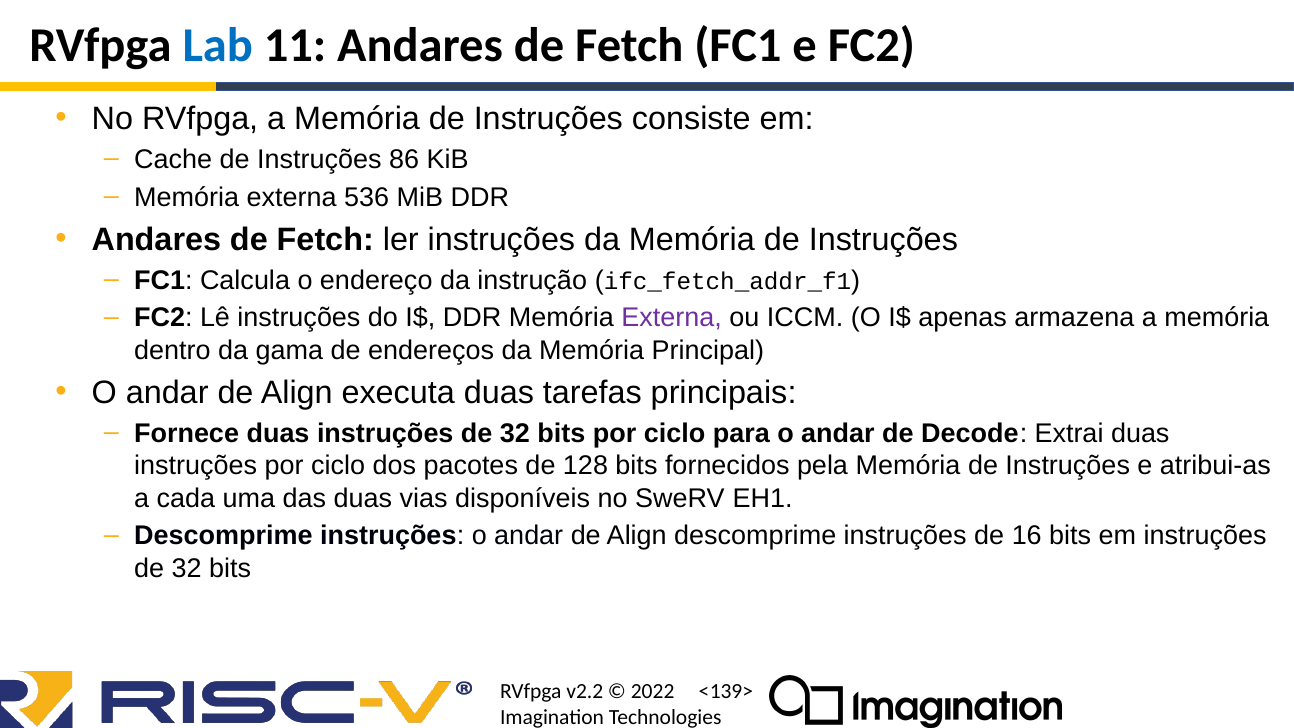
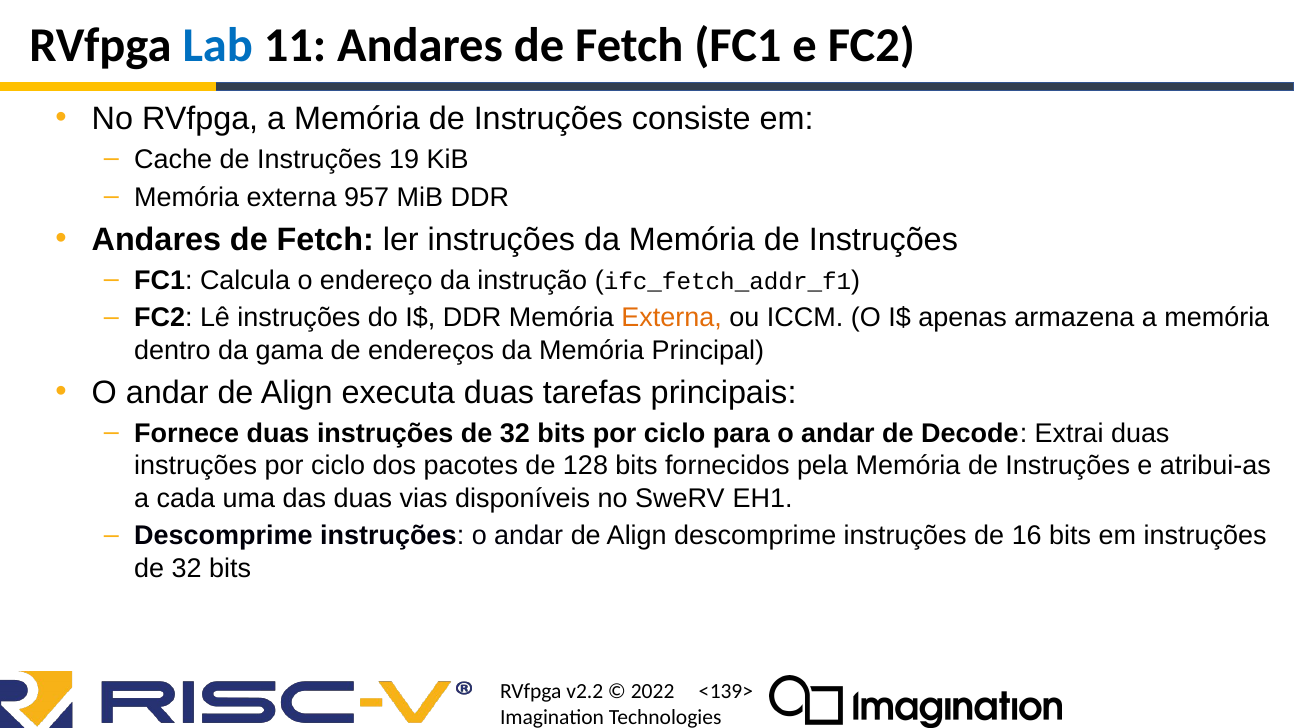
86: 86 -> 19 (404, 159)
536: 536 -> 957 (367, 197)
Externa colour: purple -> orange (672, 318)
